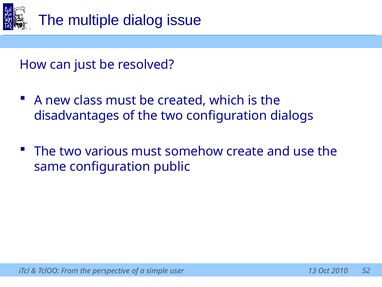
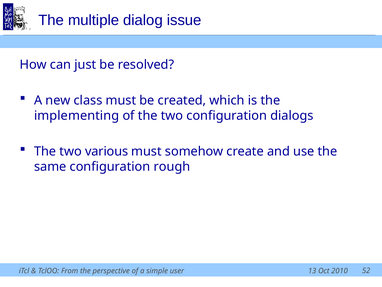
disadvantages: disadvantages -> implementing (77, 115)
public: public -> rough (172, 166)
